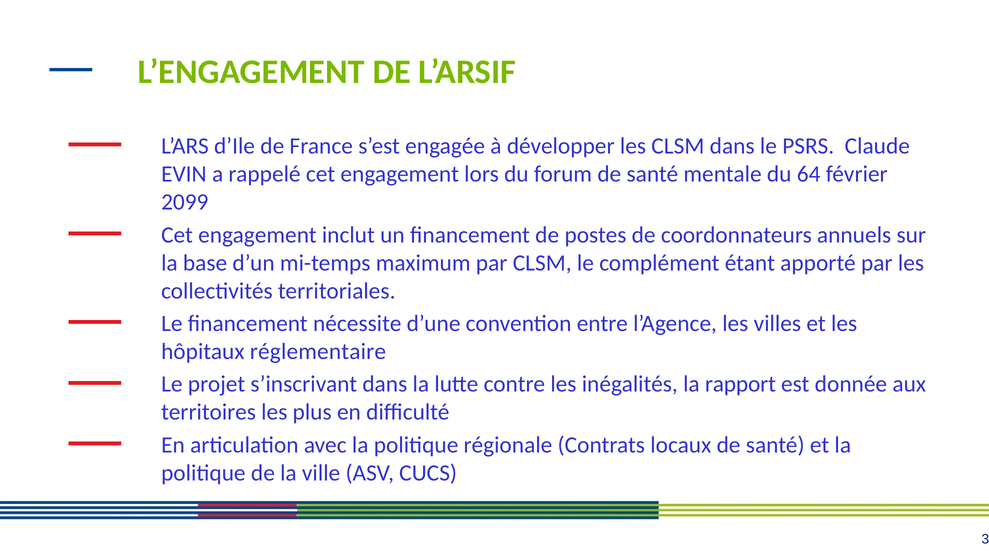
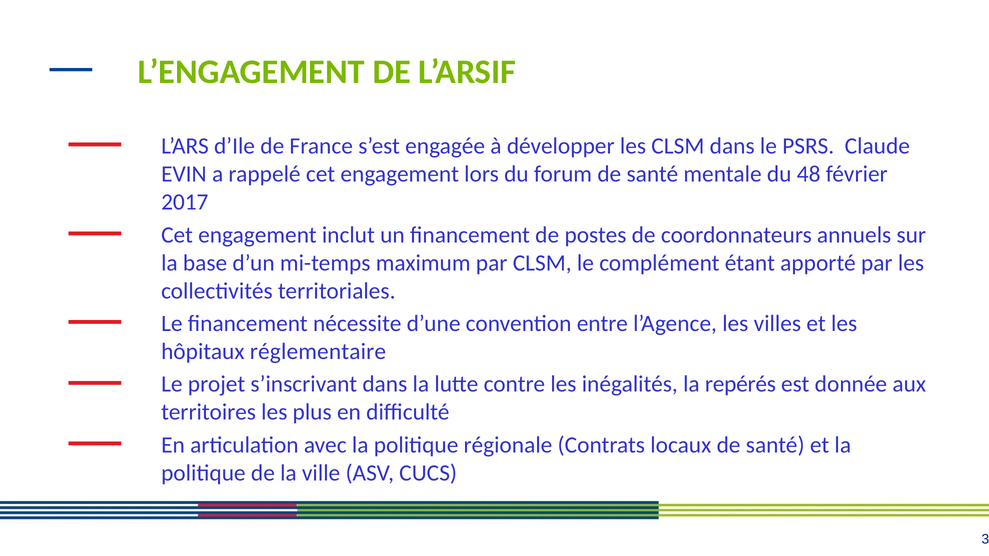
64: 64 -> 48 (809, 174)
2099: 2099 -> 2017 (185, 202)
rapport: rapport -> repérés (740, 384)
